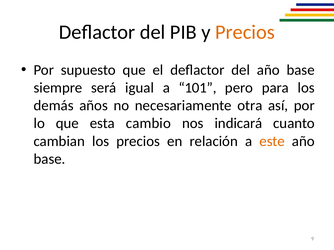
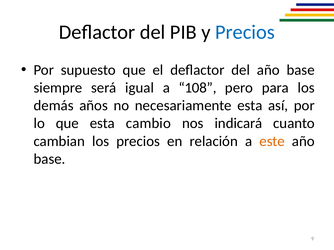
Precios colour: orange -> blue (245, 32)
101: 101 -> 108 (198, 88)
necesariamente otra: otra -> esta (250, 106)
